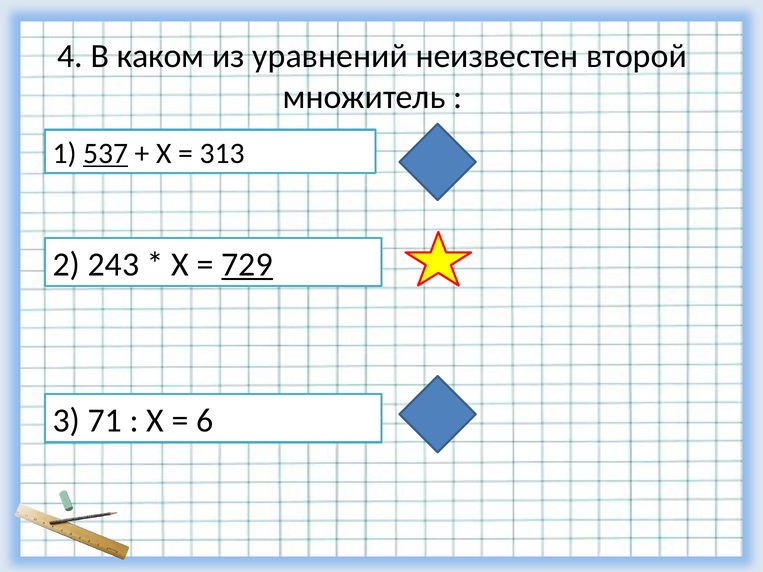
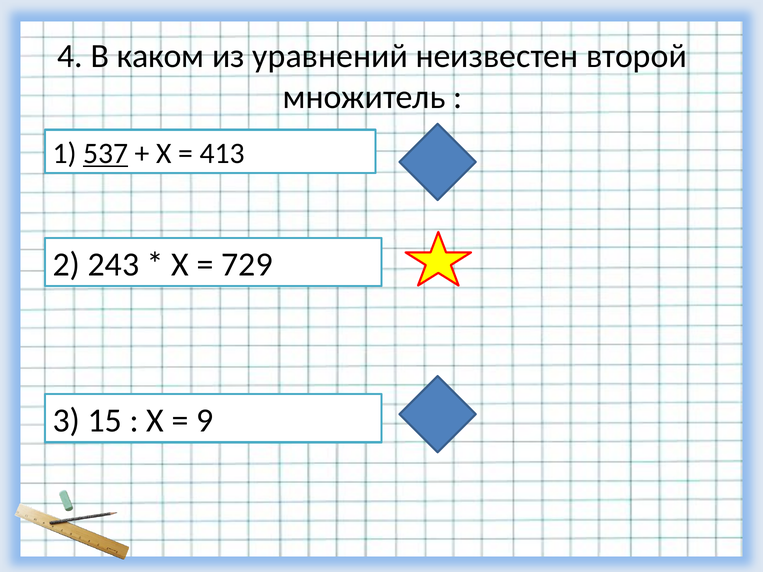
313: 313 -> 413 (222, 153)
729 underline: present -> none (247, 265)
71: 71 -> 15 (105, 421)
6: 6 -> 9 (205, 421)
